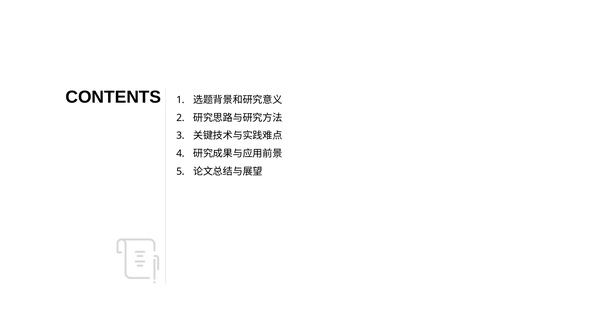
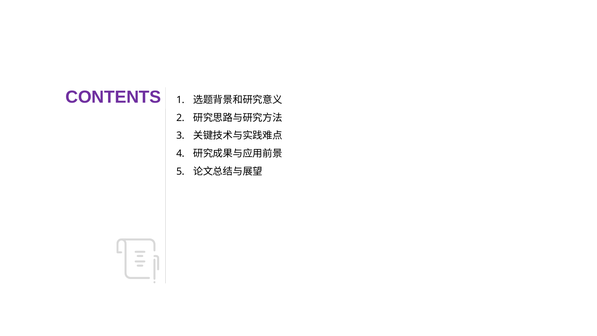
CONTENTS colour: black -> purple (113, 97)
